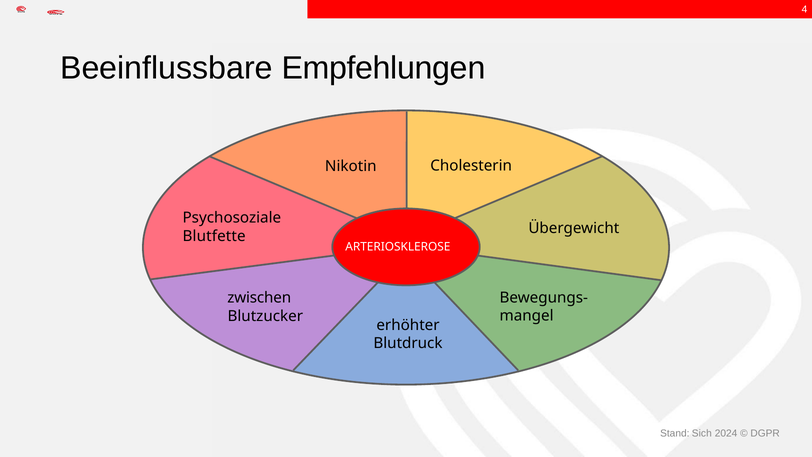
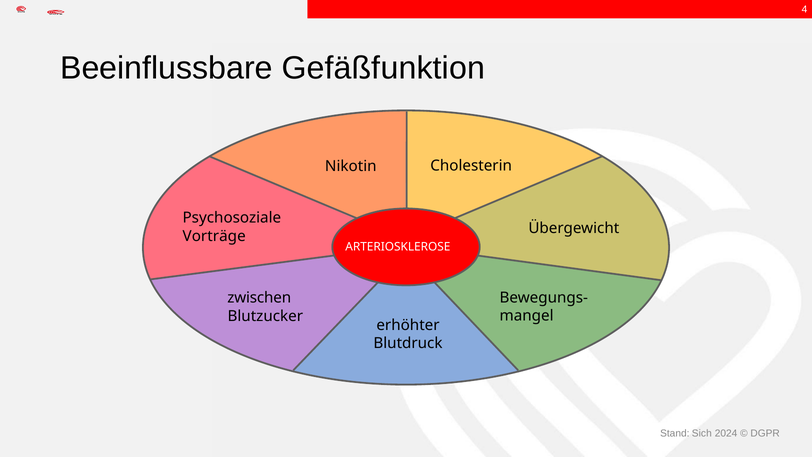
Empfehlungen: Empfehlungen -> Gefäßfunktion (383, 68)
Blutfette: Blutfette -> Vorträge (214, 236)
